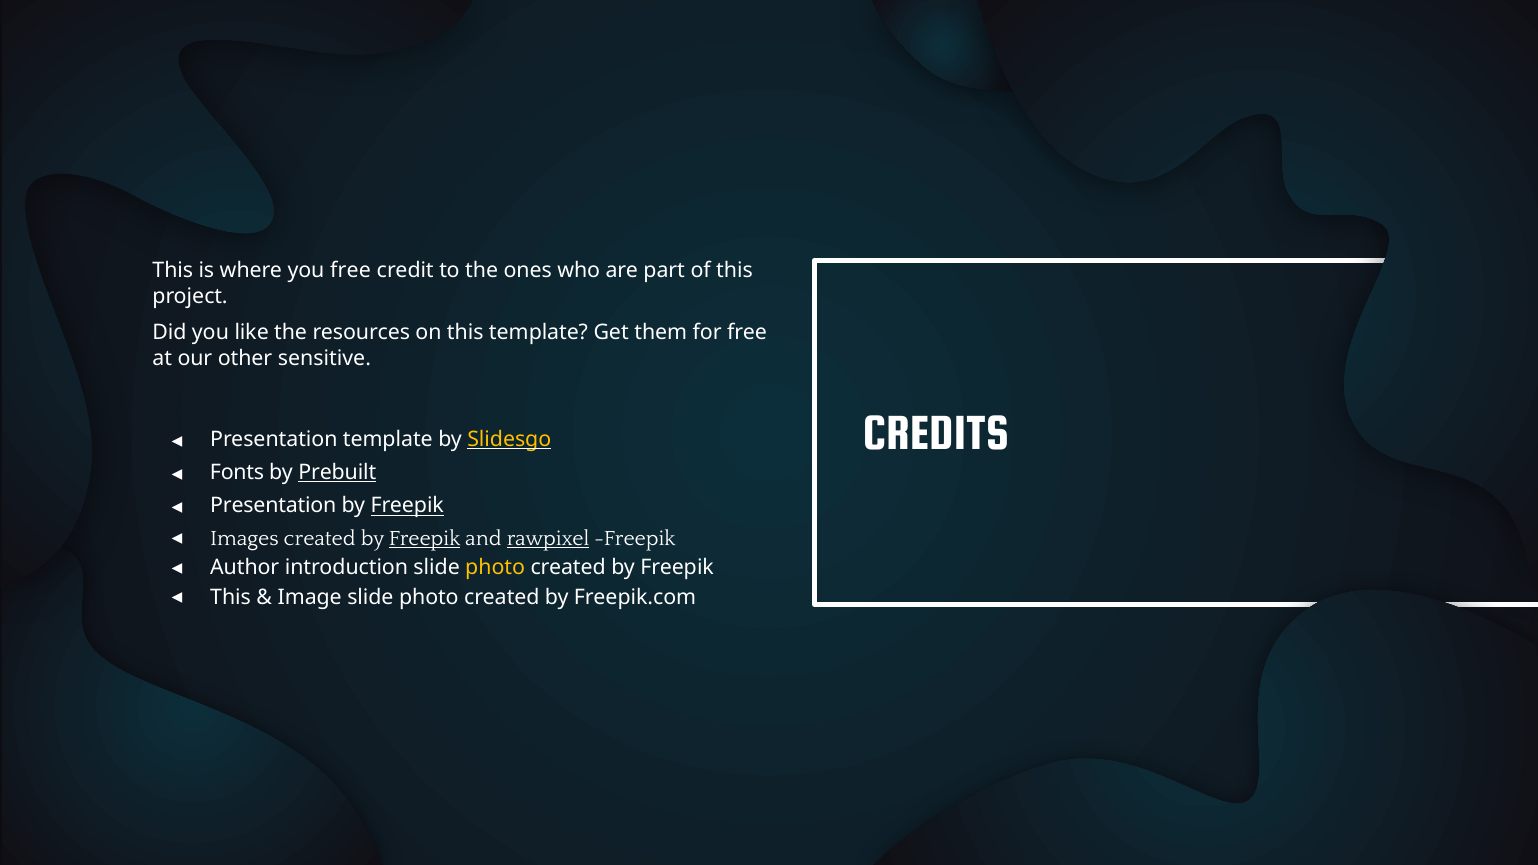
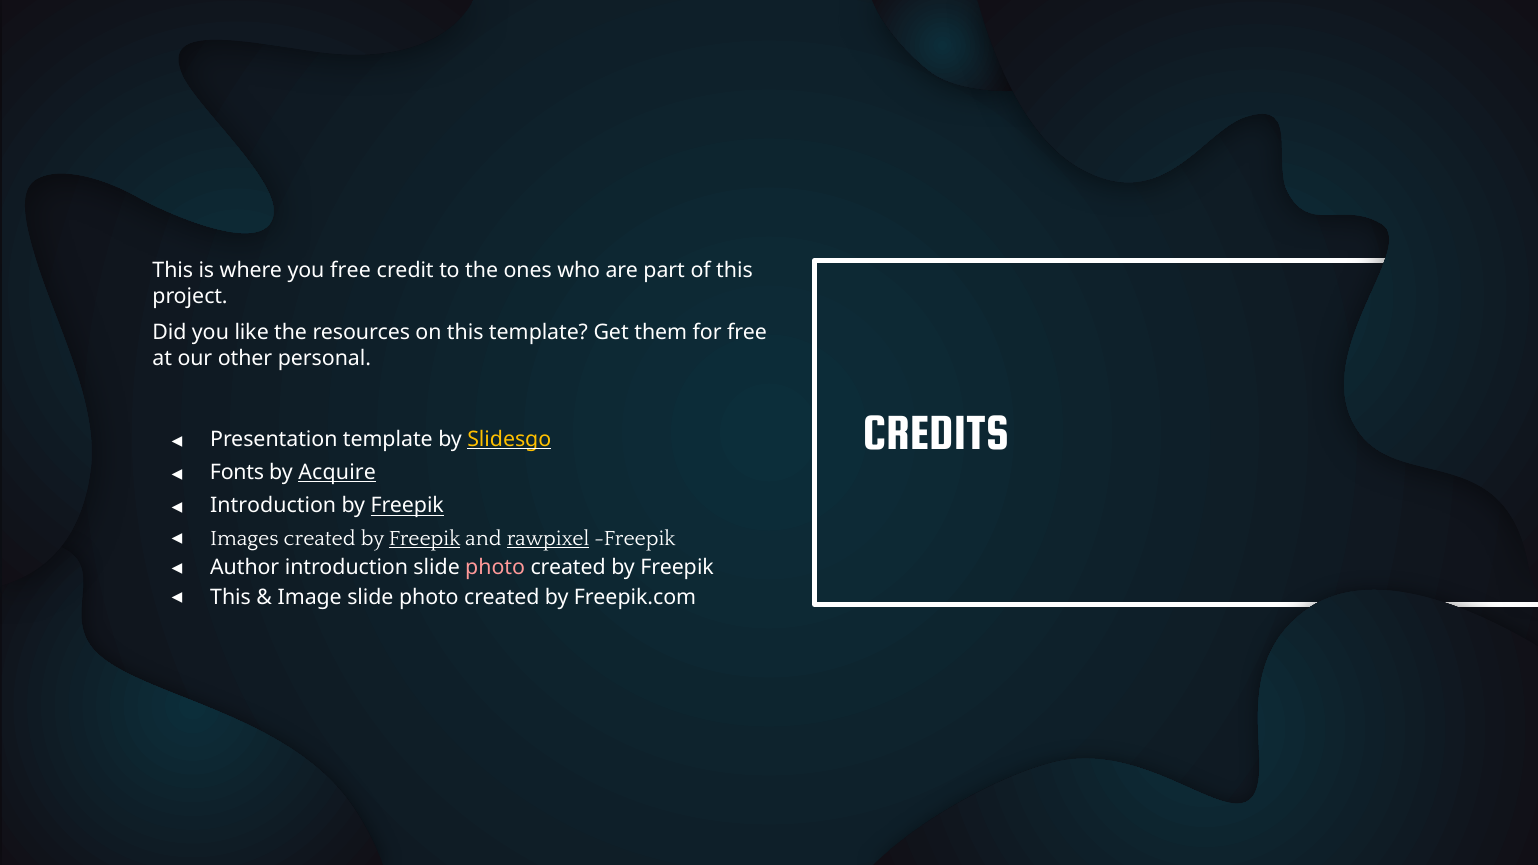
sensitive: sensitive -> personal (324, 358)
Prebuilt: Prebuilt -> Acquire (337, 472)
Presentation: Presentation -> Introduction (273, 506)
photo colour: yellow -> pink (495, 568)
